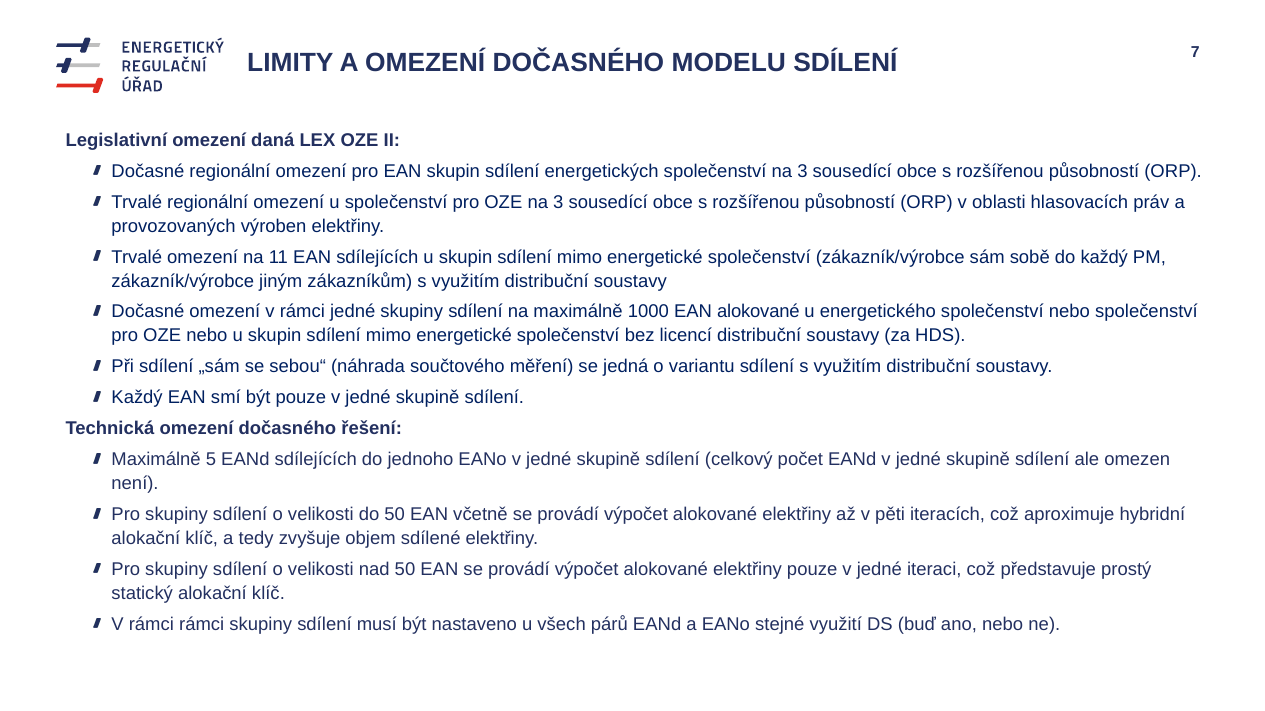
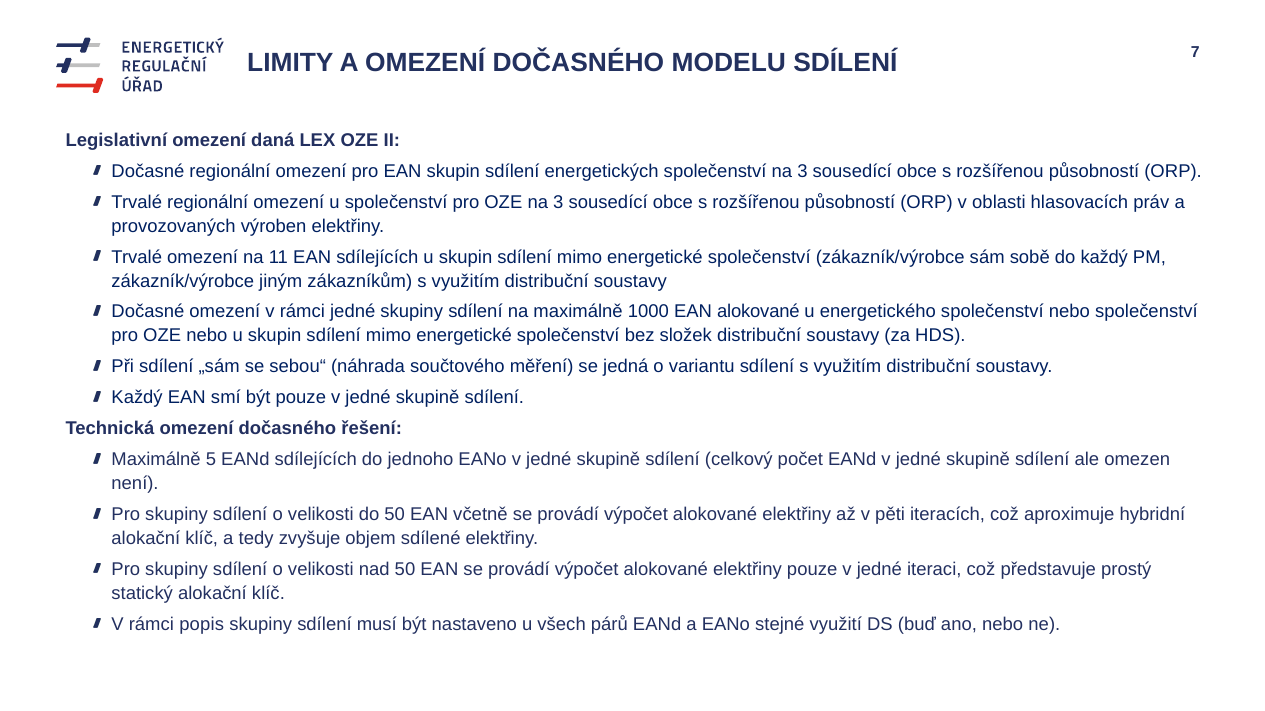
licencí: licencí -> složek (686, 336)
rámci rámci: rámci -> popis (202, 625)
